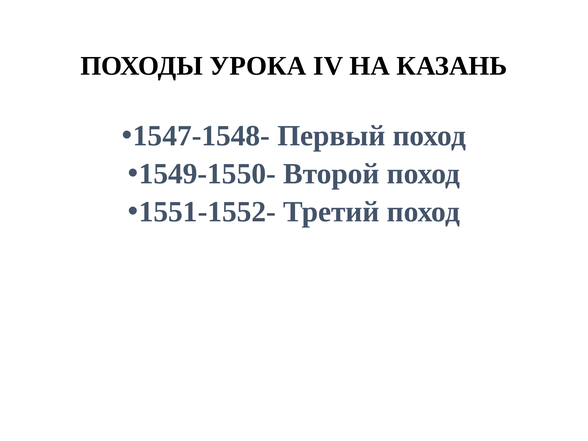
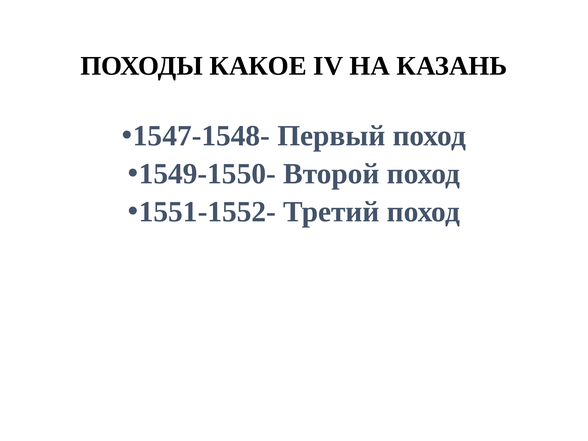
УРОКА: УРОКА -> КАКОЕ (258, 66)
